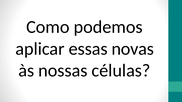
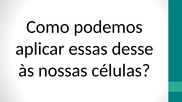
novas: novas -> desse (133, 49)
